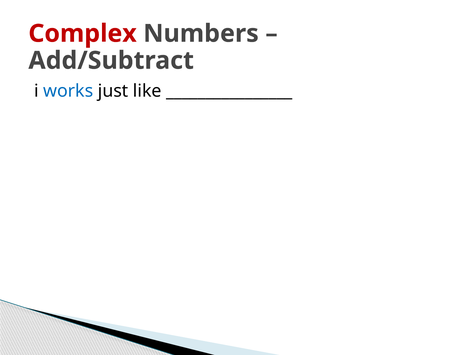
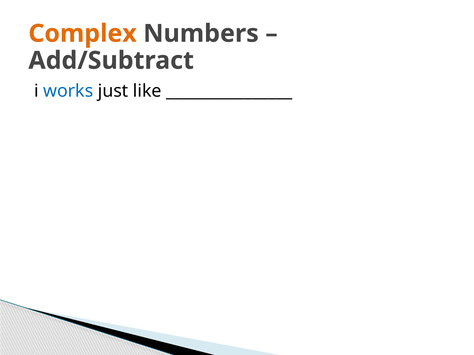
Complex colour: red -> orange (83, 34)
